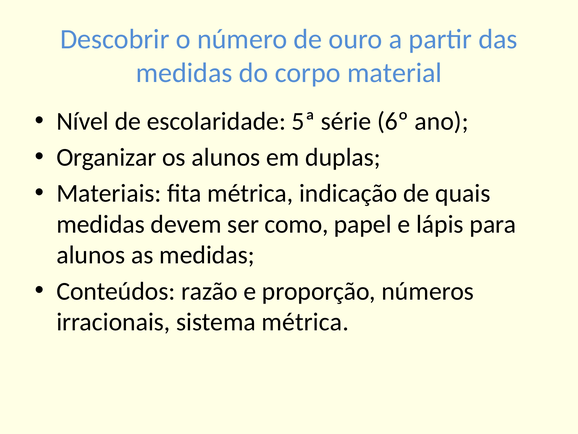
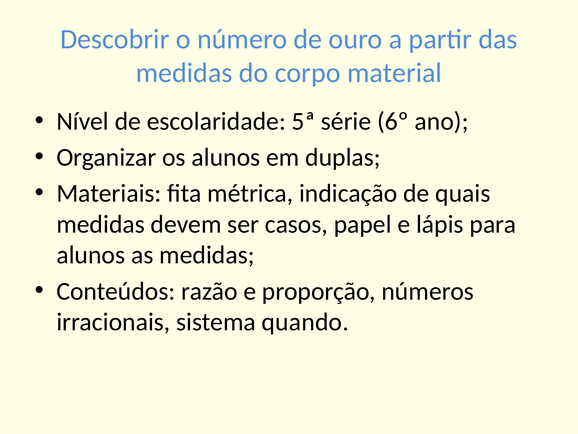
como: como -> casos (296, 224)
sistema métrica: métrica -> quando (305, 322)
